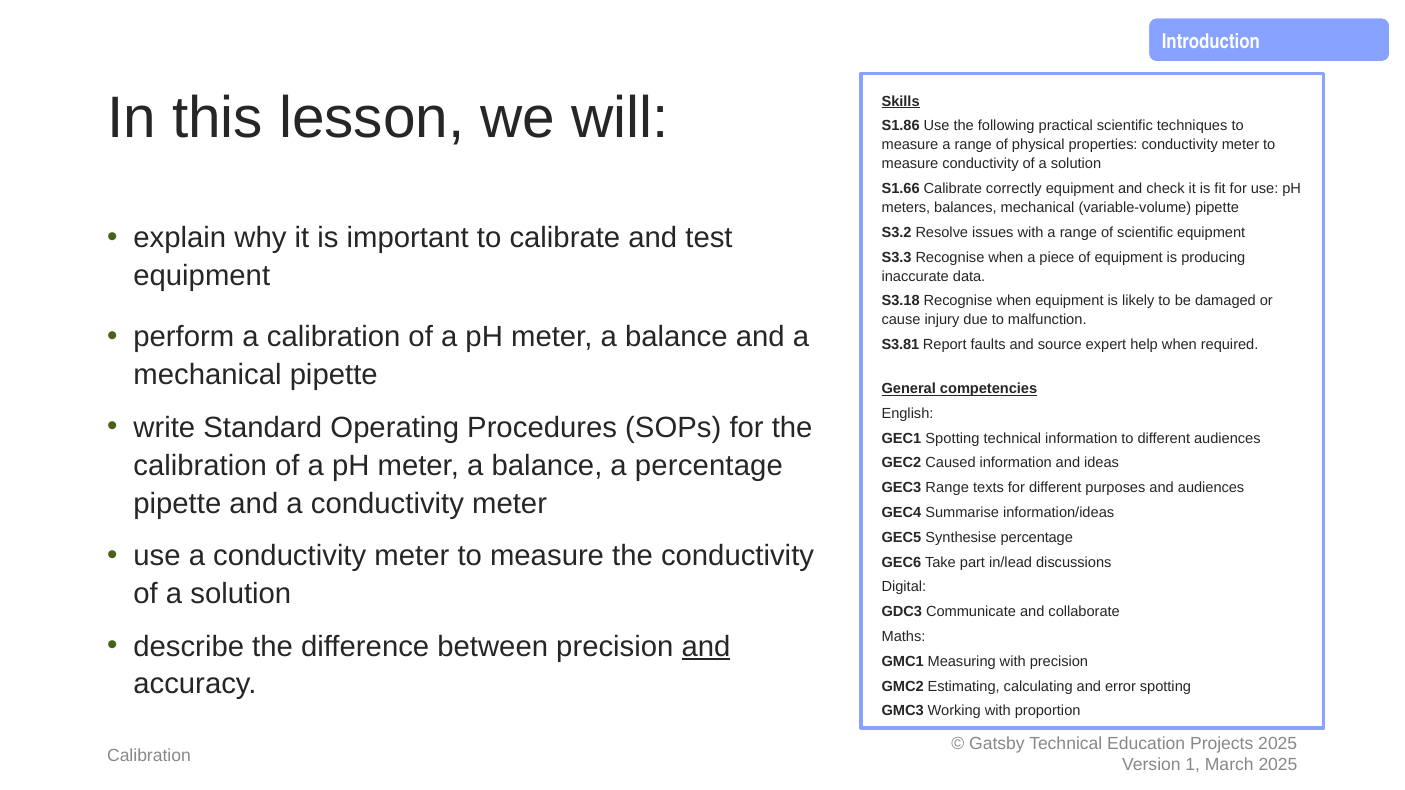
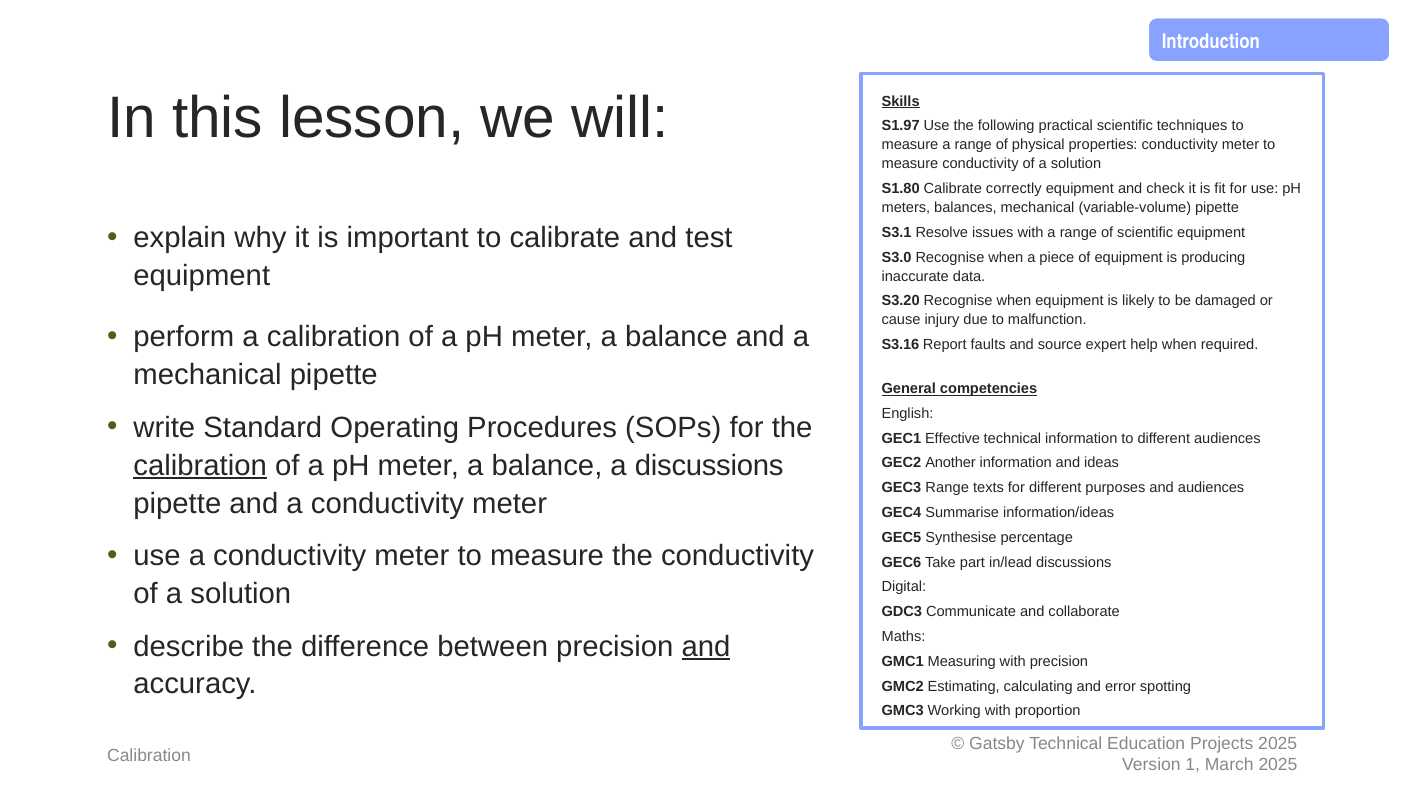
S1.86: S1.86 -> S1.97 (901, 126)
S1.66: S1.66 -> S1.80 (901, 189)
S3.2: S3.2 -> S3.1 (897, 233)
S3.3: S3.3 -> S3.0 (897, 257)
S3.18: S3.18 -> S3.20 (901, 301)
S3.81: S3.81 -> S3.16 (900, 345)
GEC1 Spotting: Spotting -> Effective (953, 438)
calibration underline: none -> present (200, 466)
a percentage: percentage -> discussions (709, 466)
Caused: Caused -> Another (951, 463)
